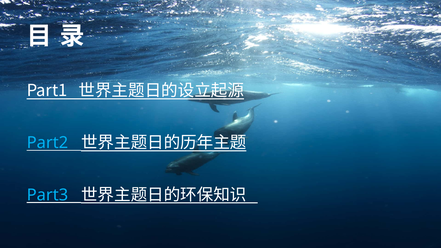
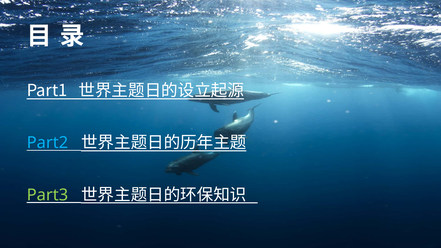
Part3 colour: light blue -> light green (47, 195)
